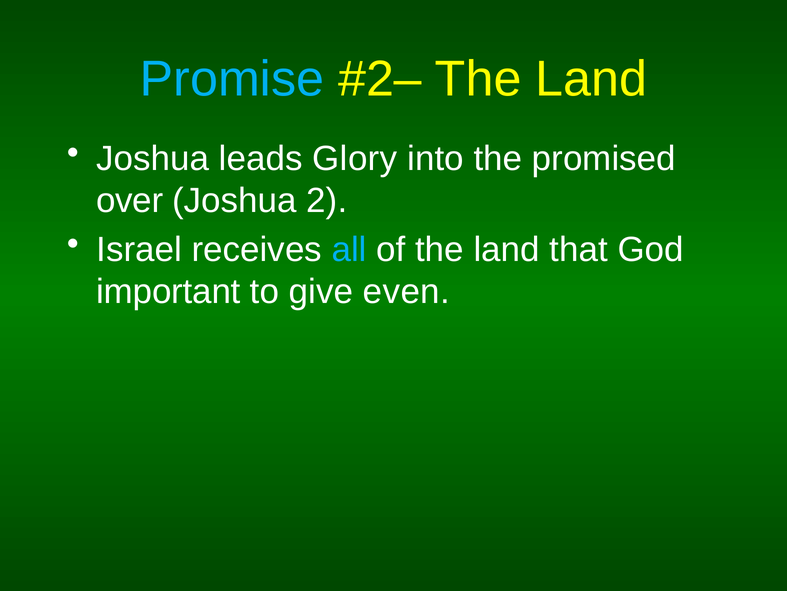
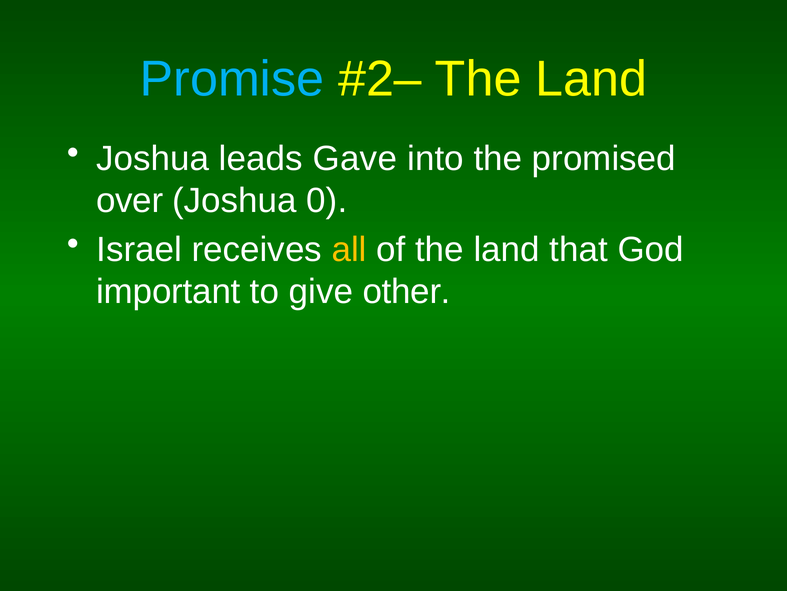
Glory: Glory -> Gave (355, 159)
2: 2 -> 0 (327, 201)
all colour: light blue -> yellow (349, 249)
even: even -> other (407, 291)
